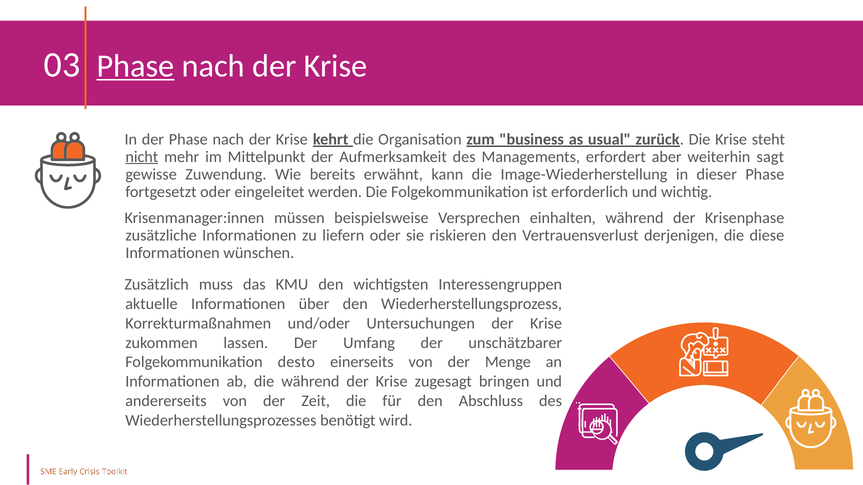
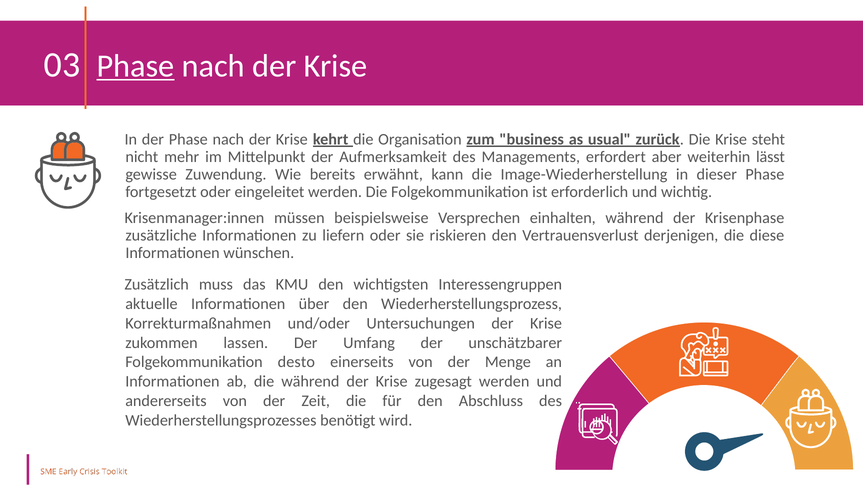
nicht underline: present -> none (142, 157)
sagt: sagt -> lässt (770, 157)
zugesagt bringen: bringen -> werden (504, 382)
